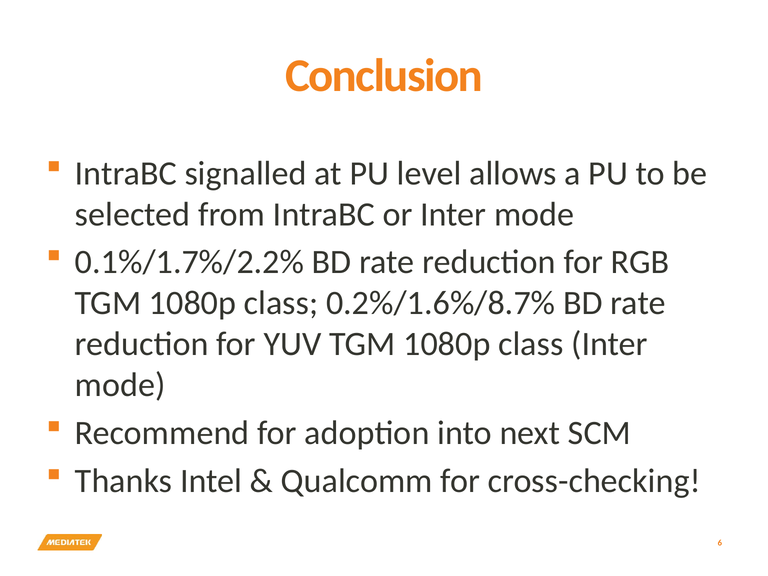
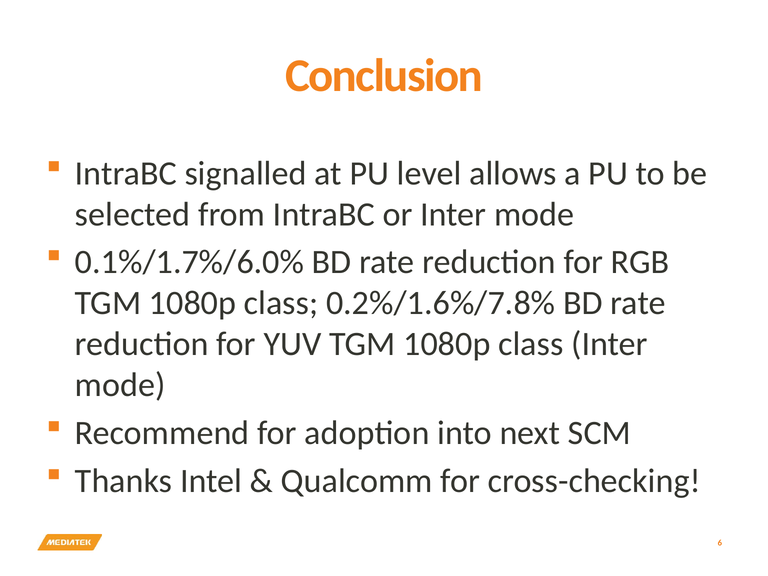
0.1%/1.7%/2.2%: 0.1%/1.7%/2.2% -> 0.1%/1.7%/6.0% (190, 262)
0.2%/1.6%/8.7%: 0.2%/1.6%/8.7% -> 0.2%/1.6%/7.8% (441, 303)
